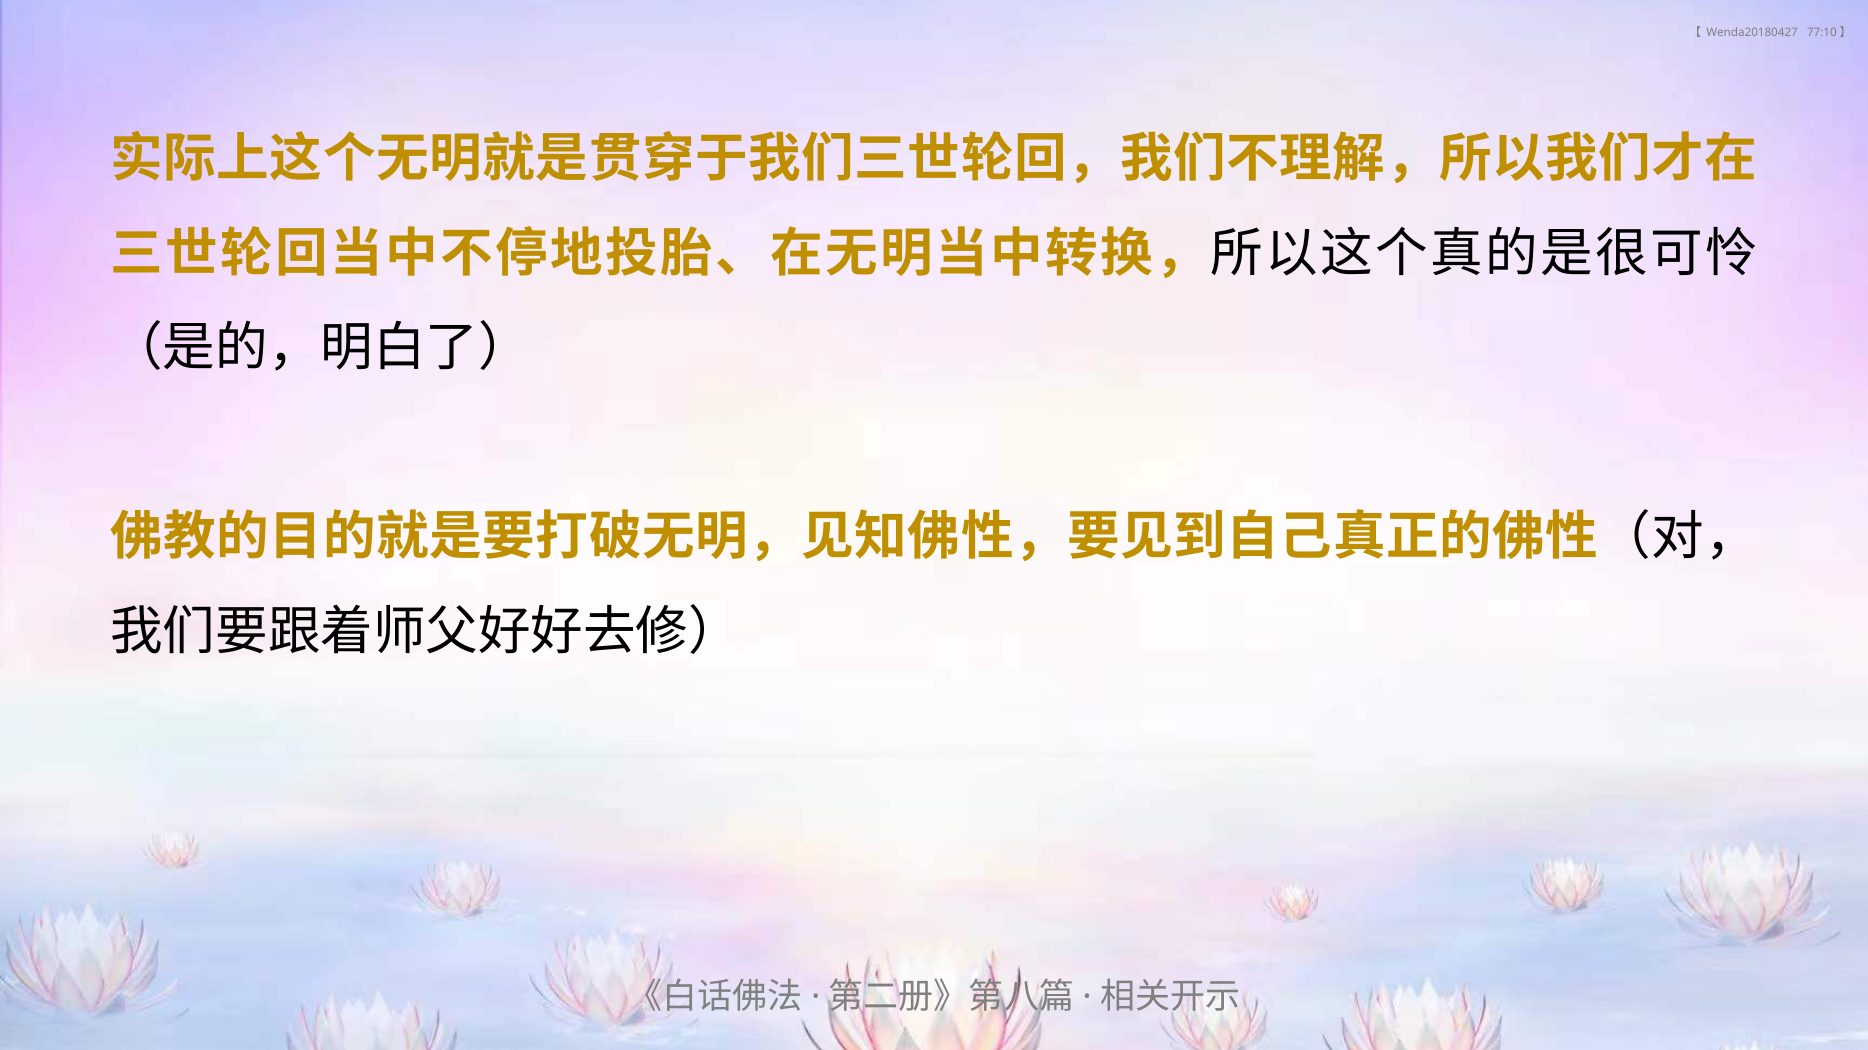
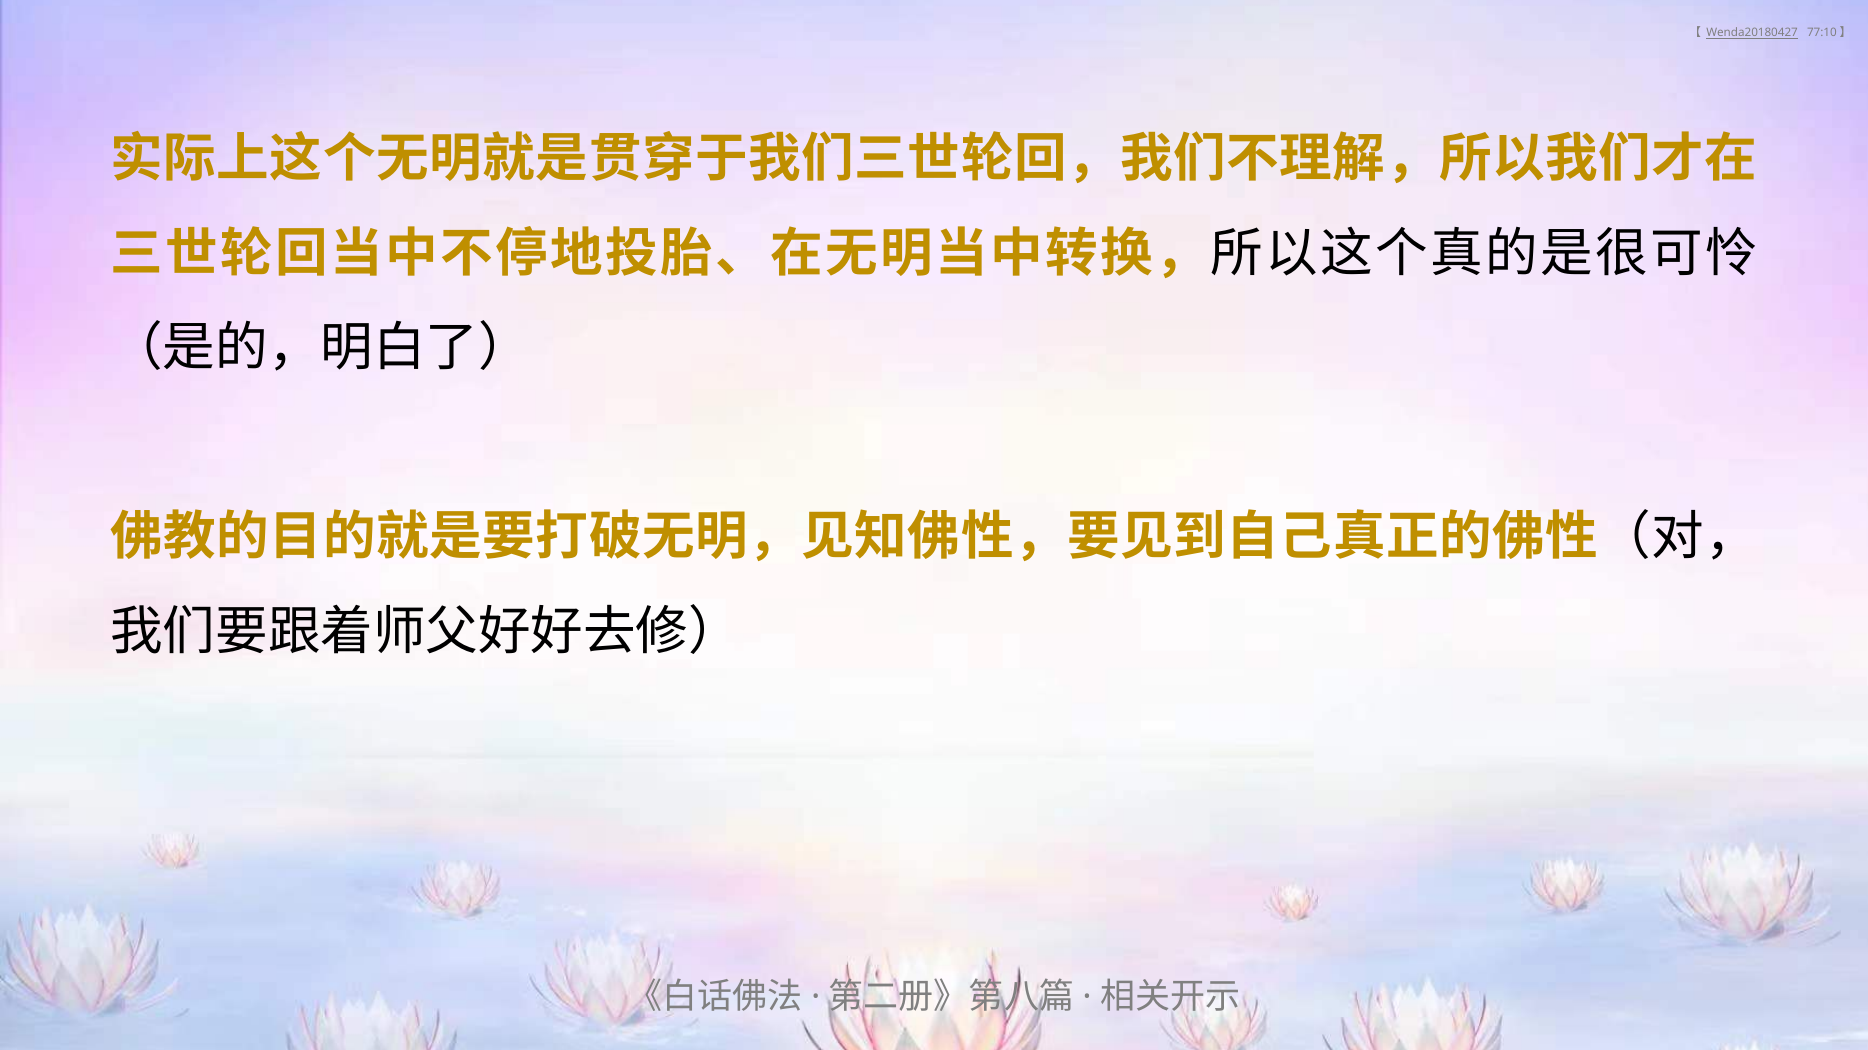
Wenda20180427 underline: none -> present (1752, 33)
